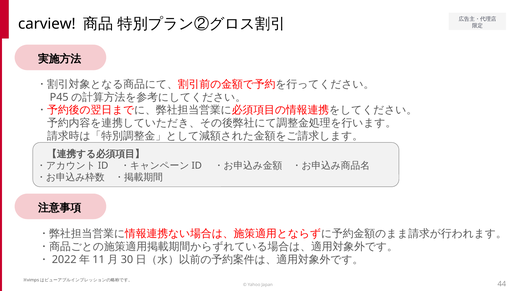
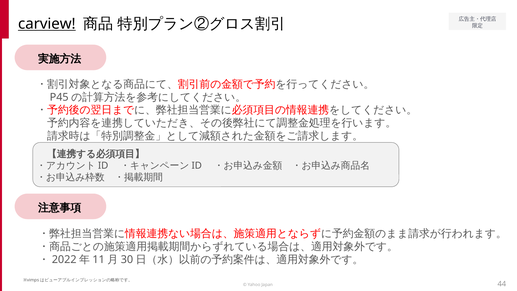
carview underline: none -> present (47, 24)
